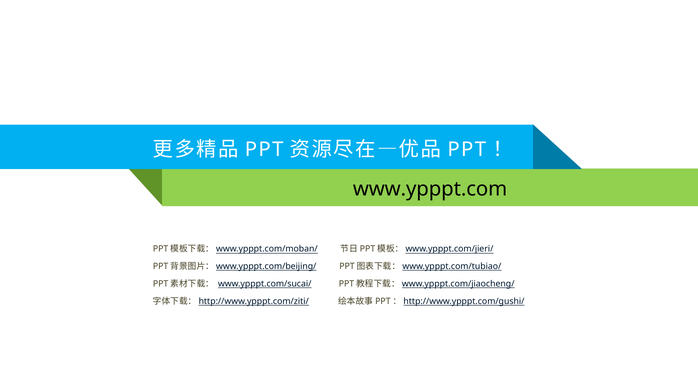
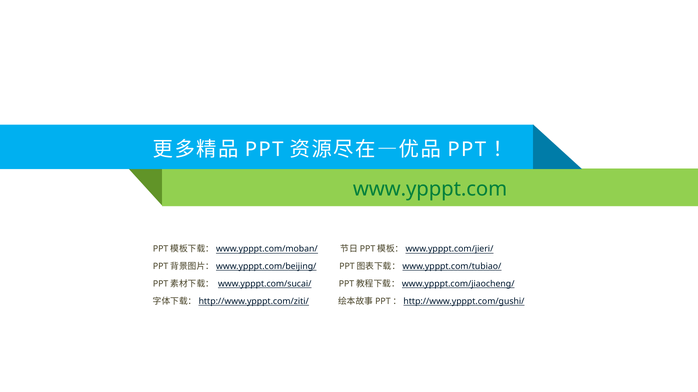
www.ypppt.com colour: black -> green (430, 189)
